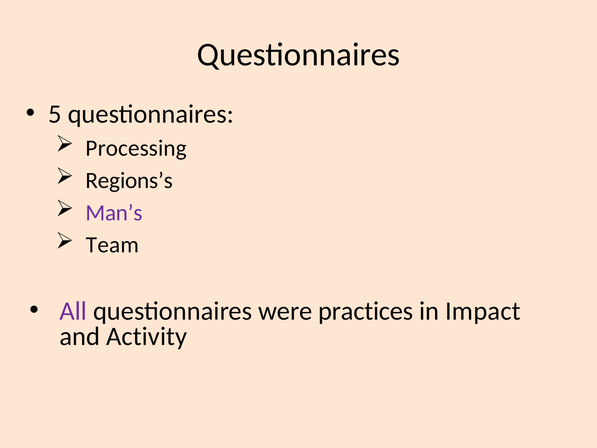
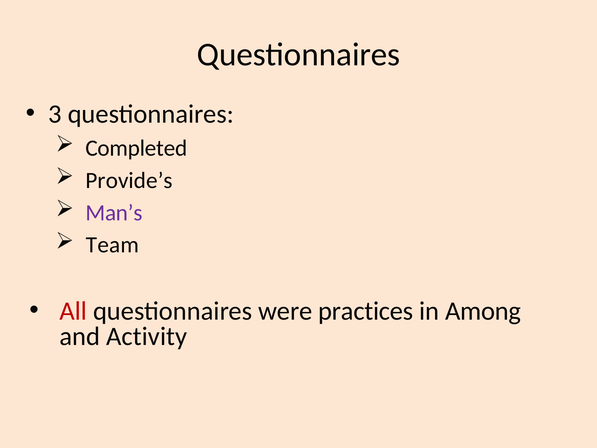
5: 5 -> 3 (55, 114)
Processing: Processing -> Completed (136, 148)
Regions’s: Regions’s -> Provide’s (129, 180)
All colour: purple -> red (73, 311)
Impact: Impact -> Among (483, 311)
